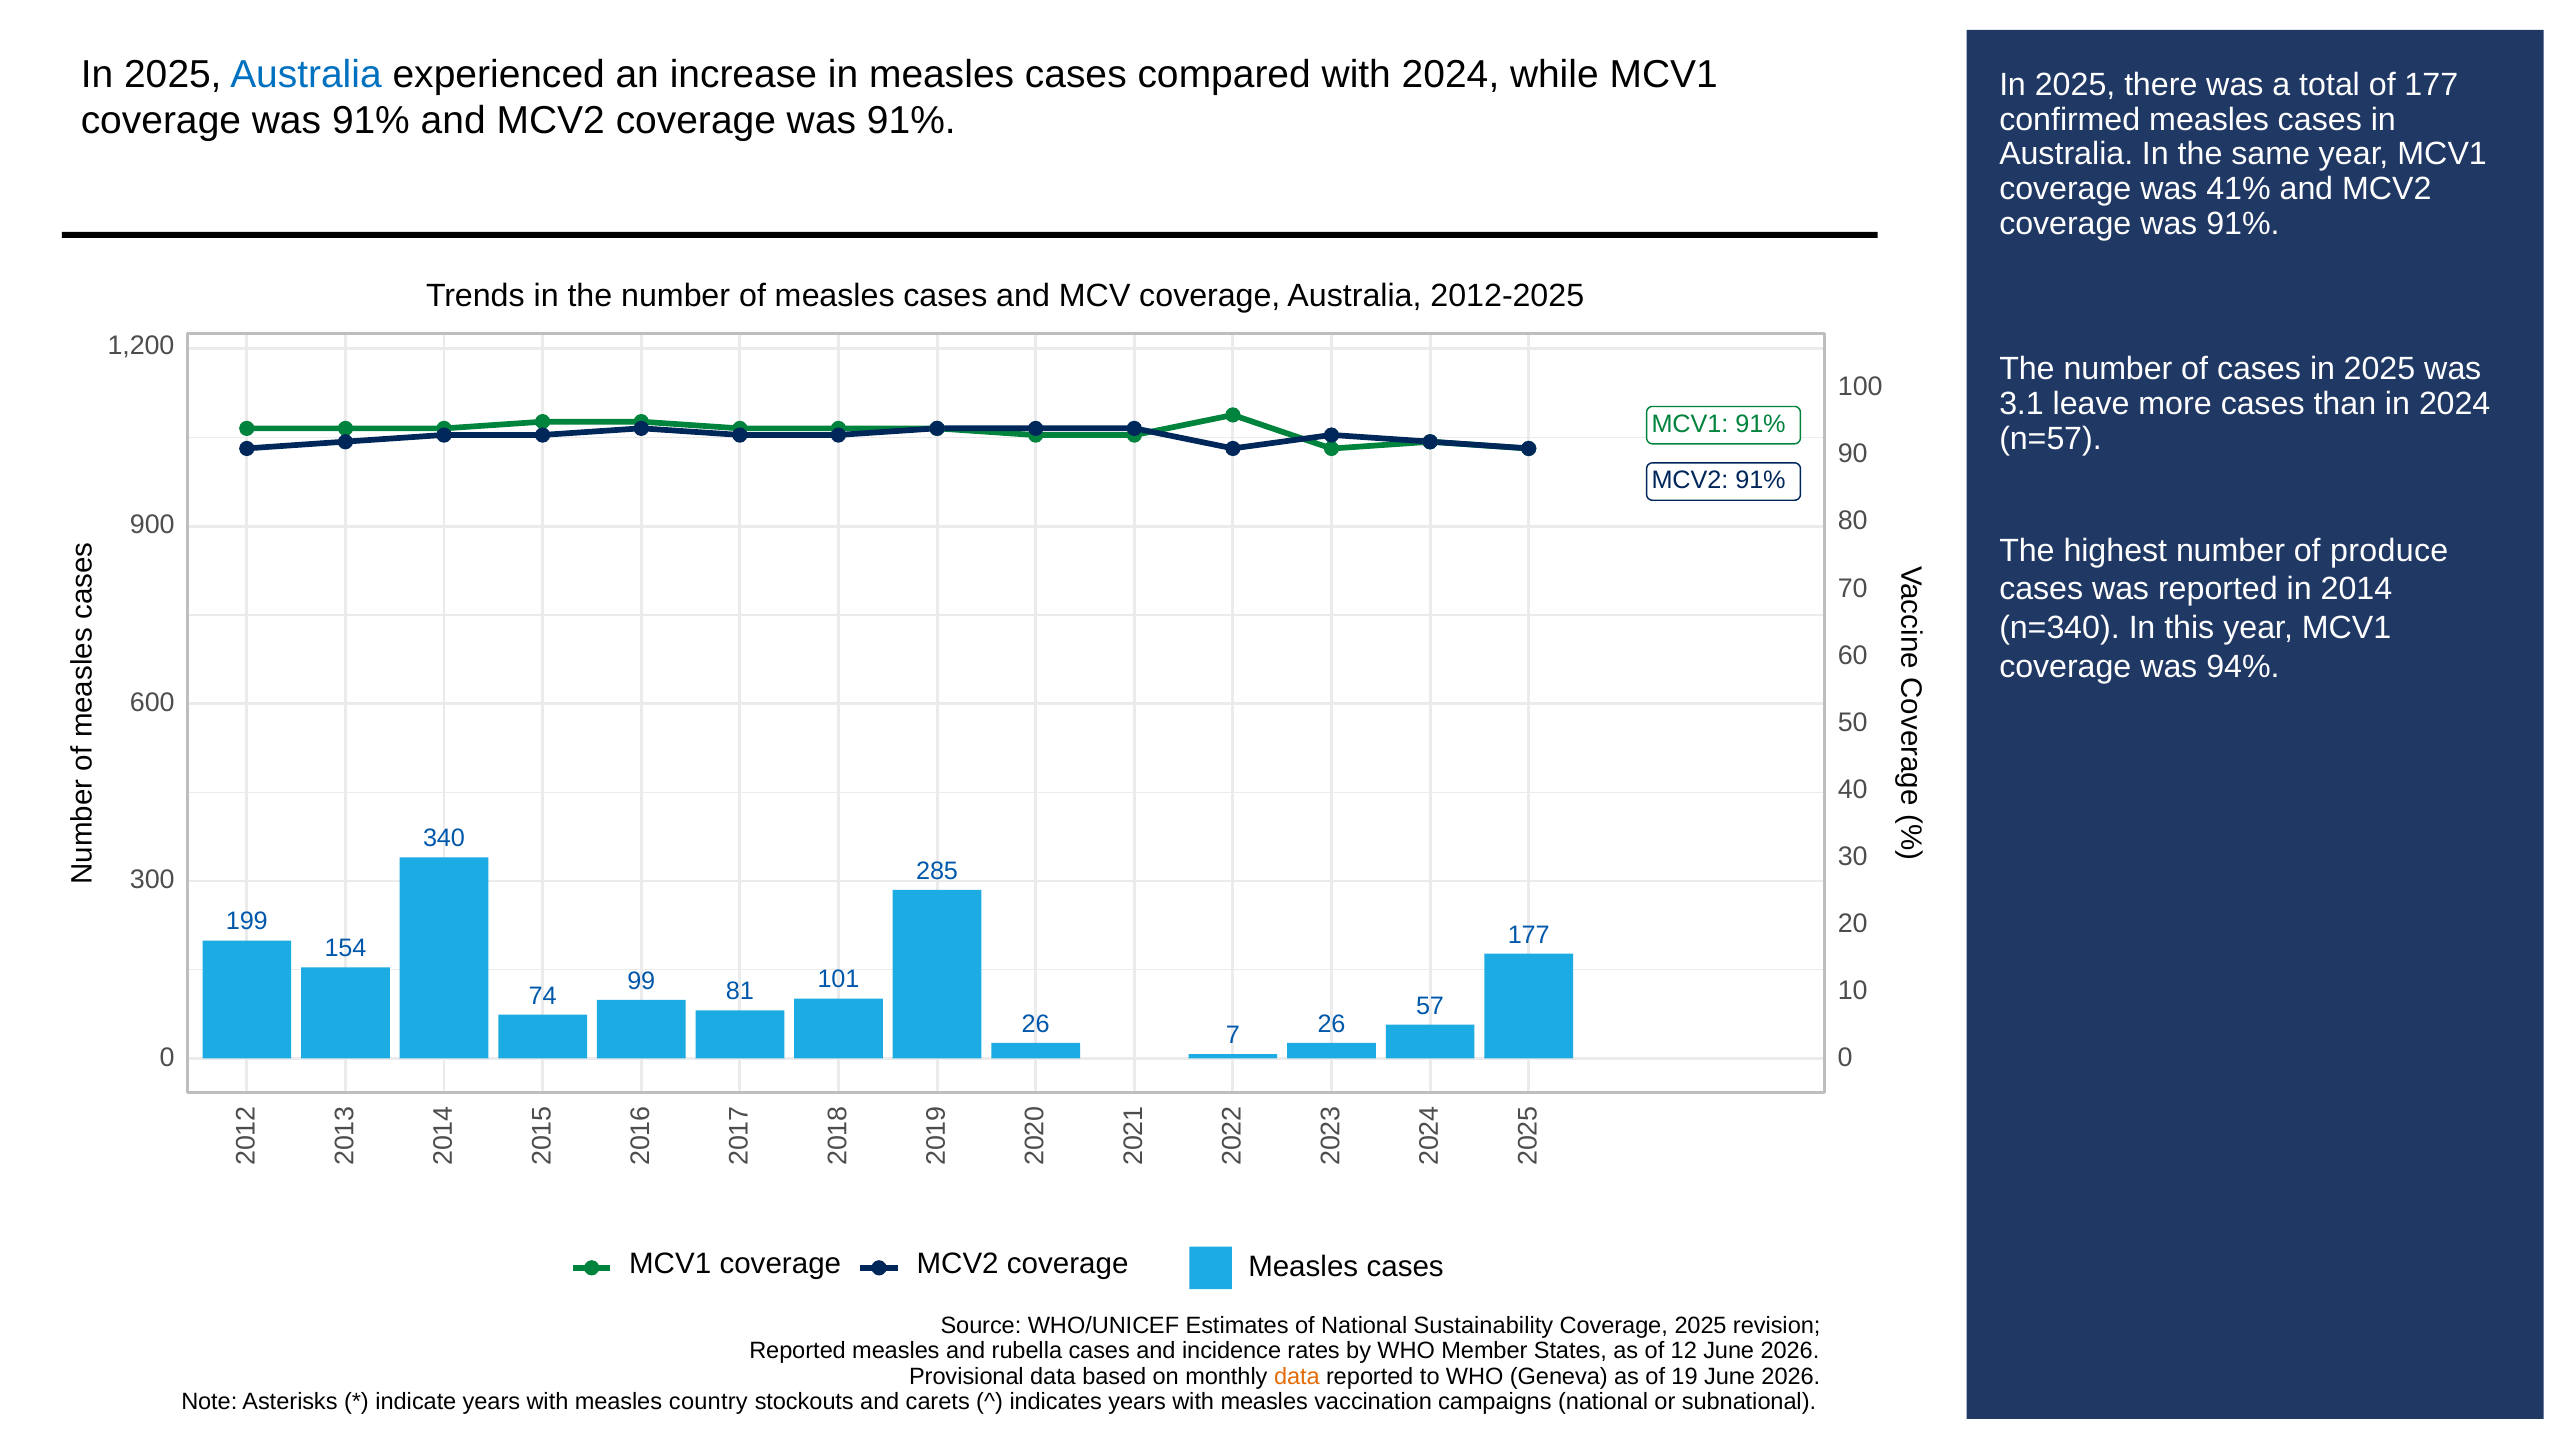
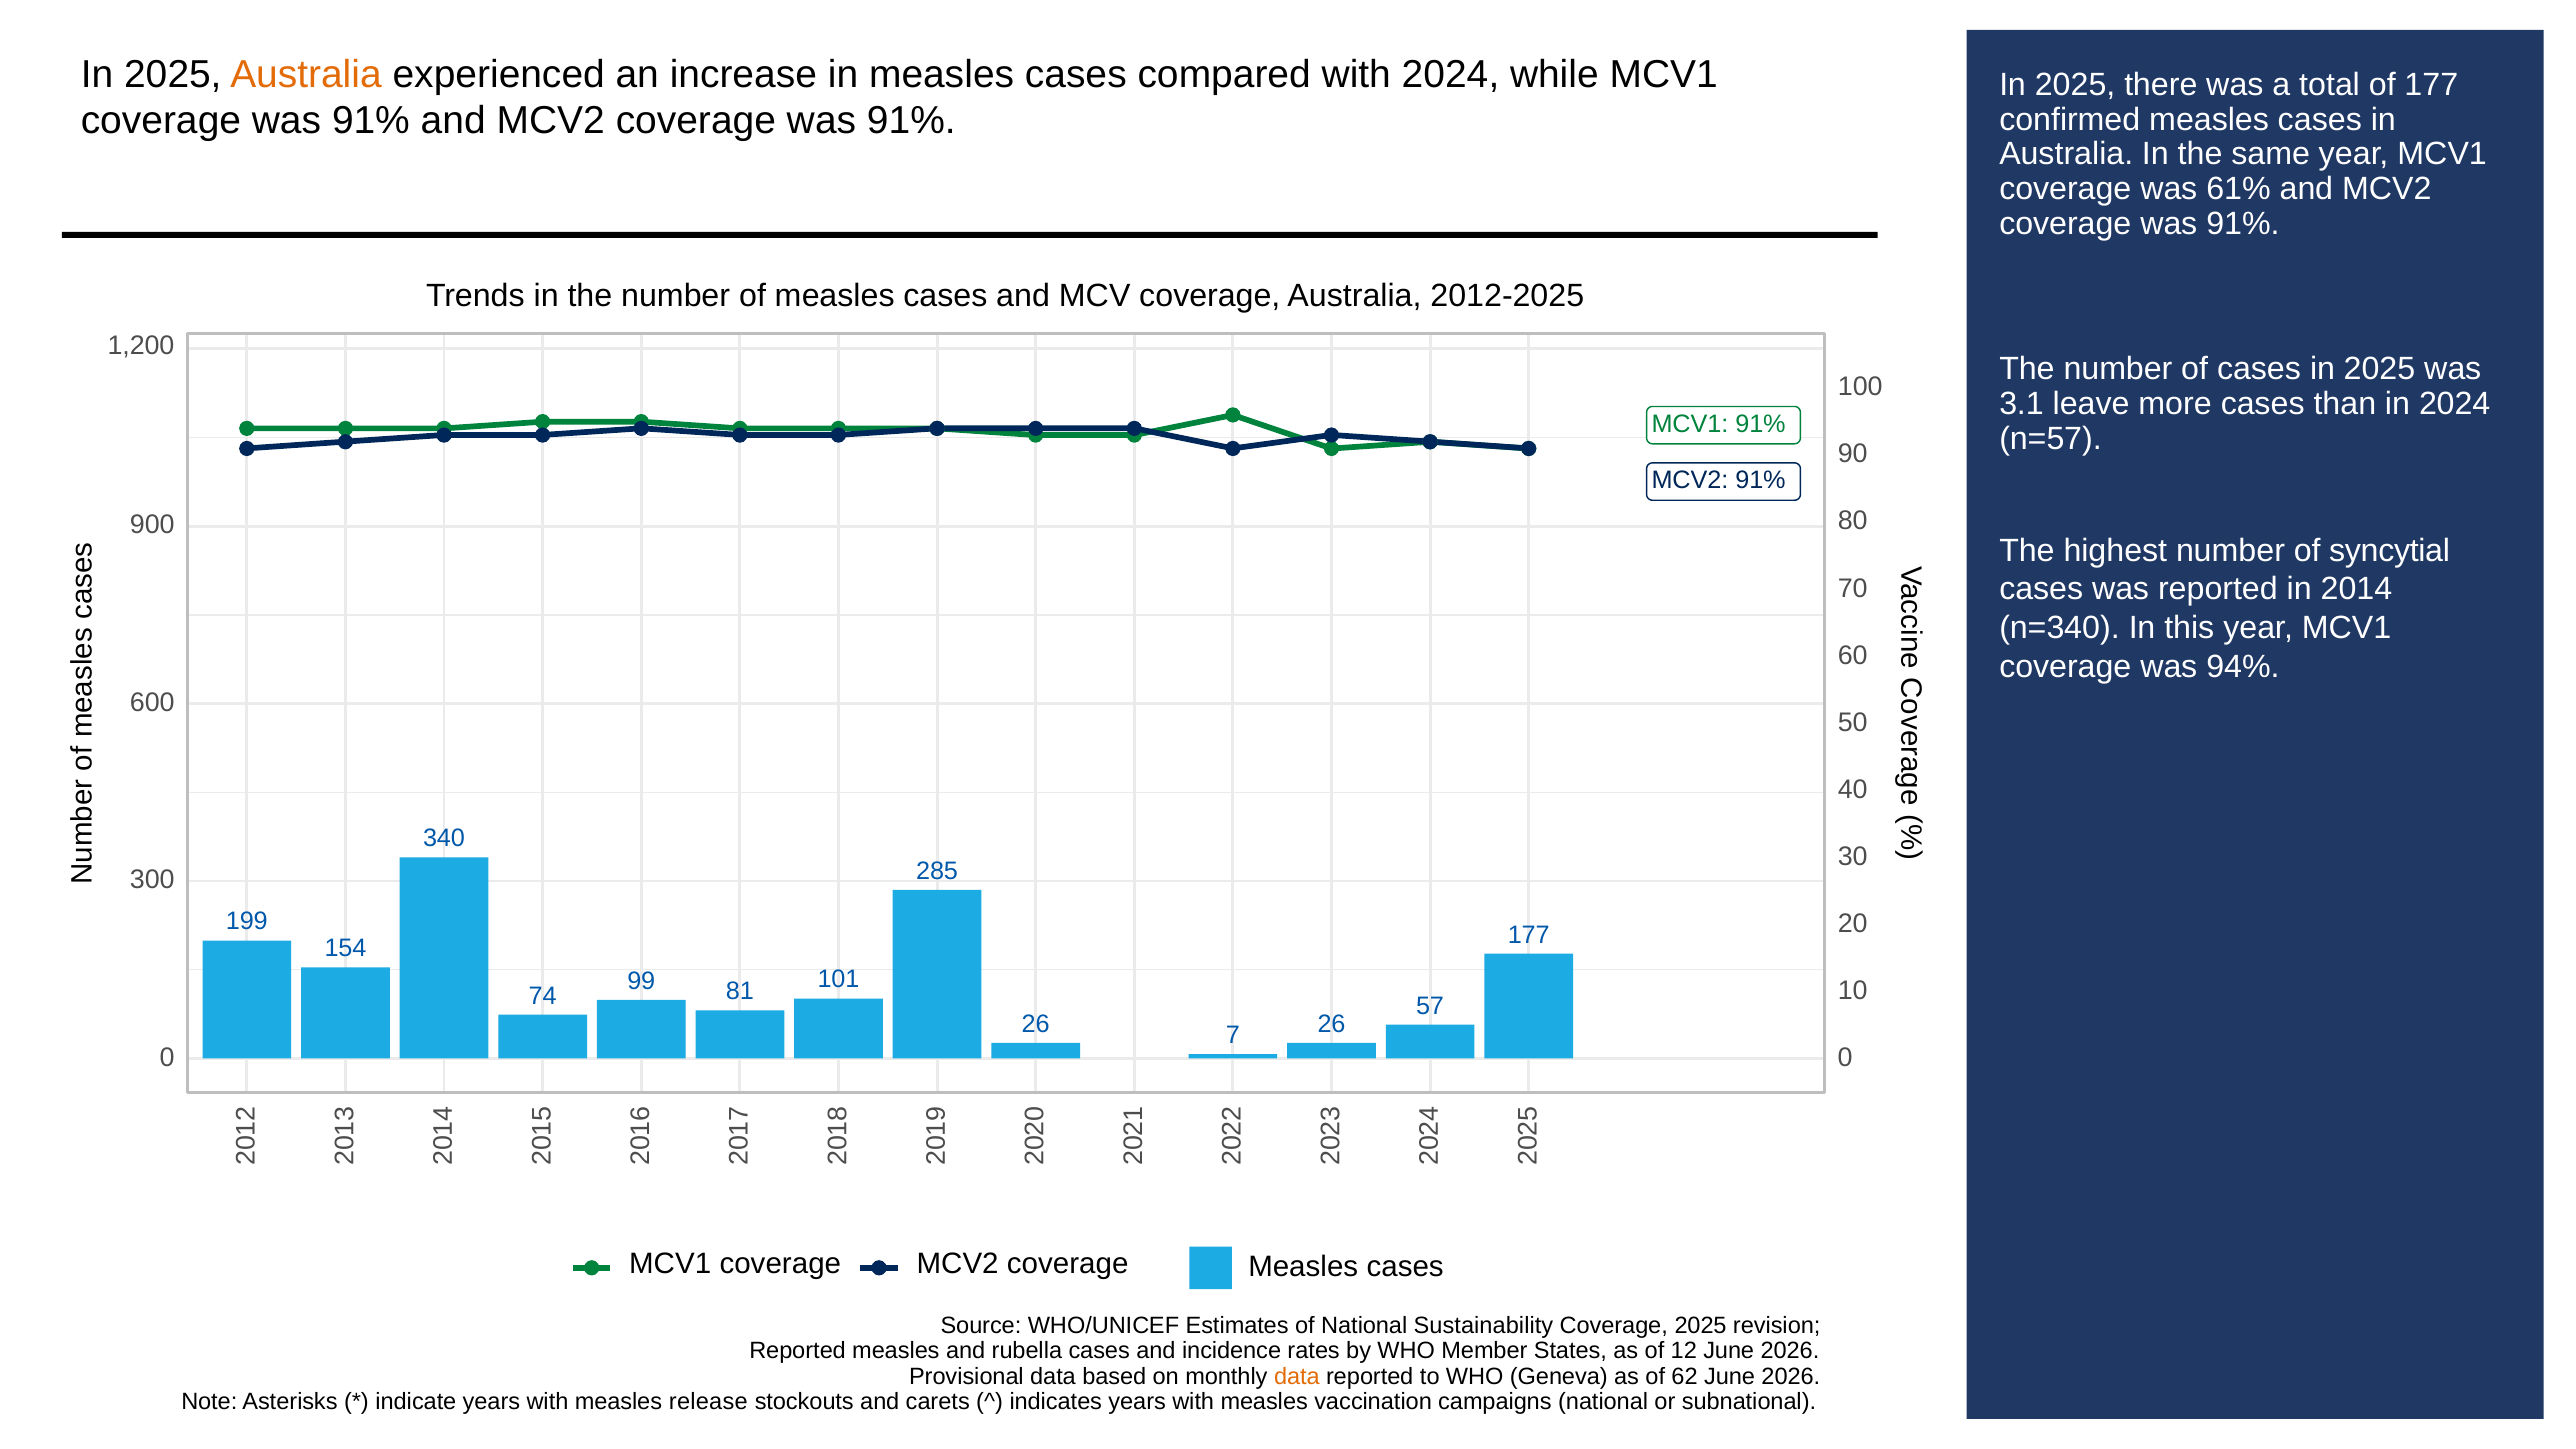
Australia colour: blue -> orange (306, 74)
41%: 41% -> 61% (2239, 189)
produce: produce -> syncytial (2390, 551)
19: 19 -> 62 (1685, 1376)
country: country -> release (708, 1402)
